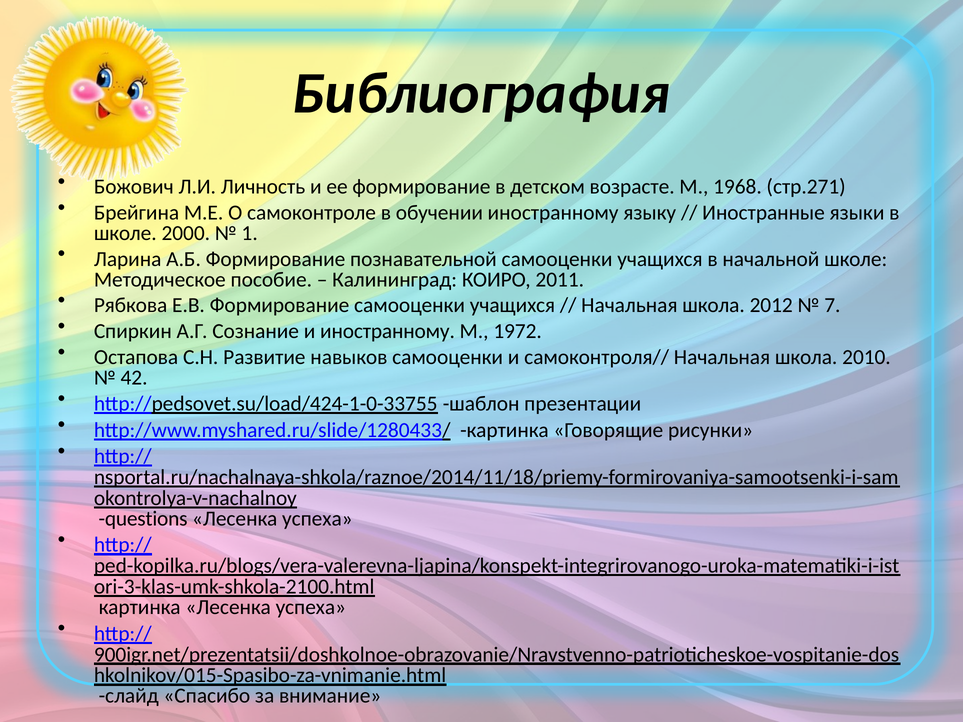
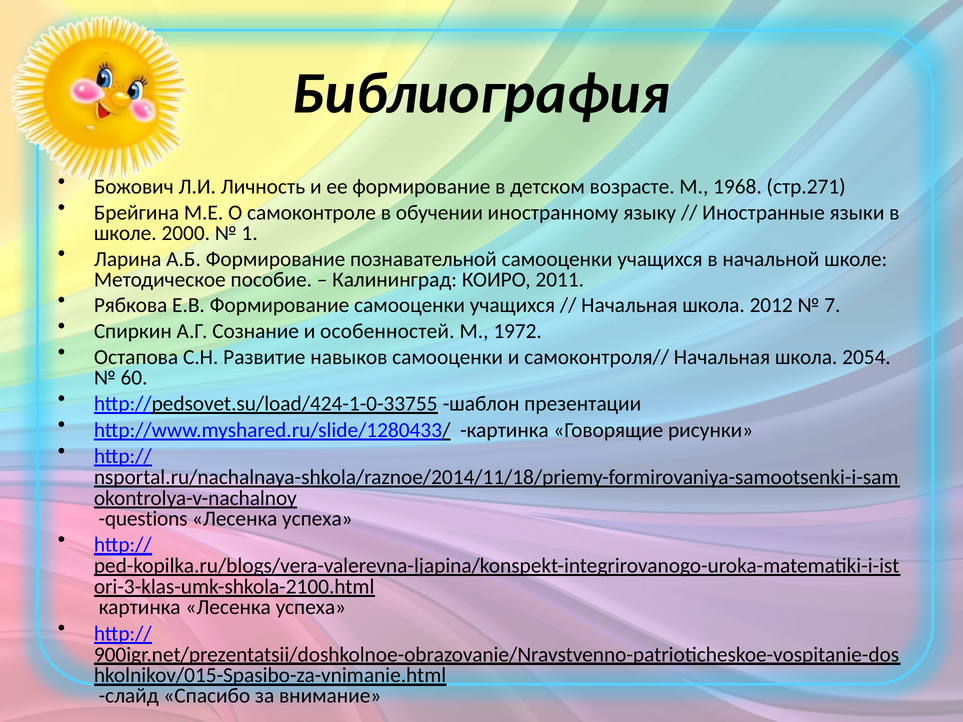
и иностранному: иностранному -> особенностей (387, 331)
2010: 2010 -> 2054 (866, 357)
42: 42 -> 60 (134, 378)
